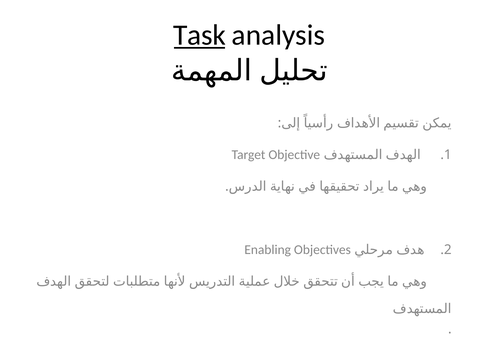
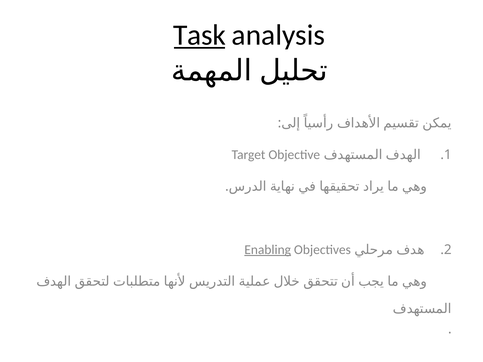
Enabling underline: none -> present (268, 250)
